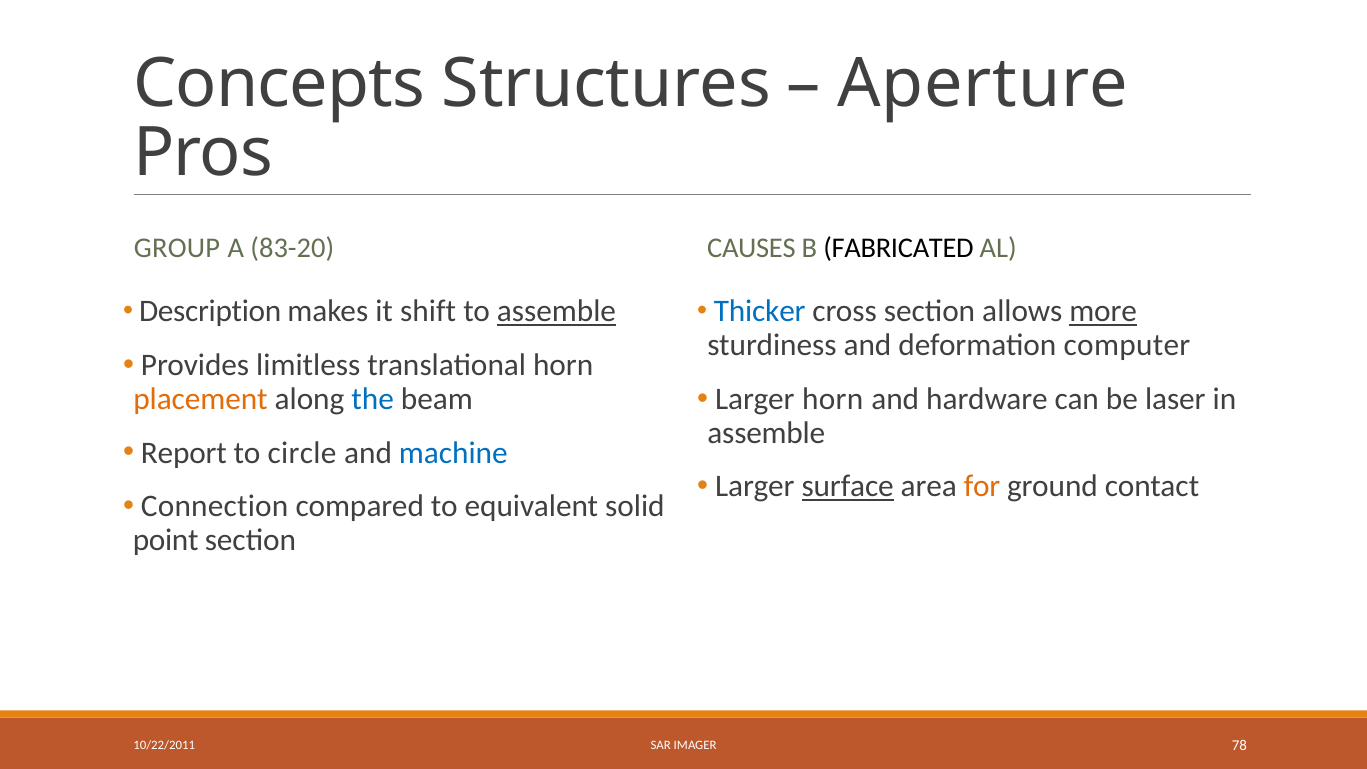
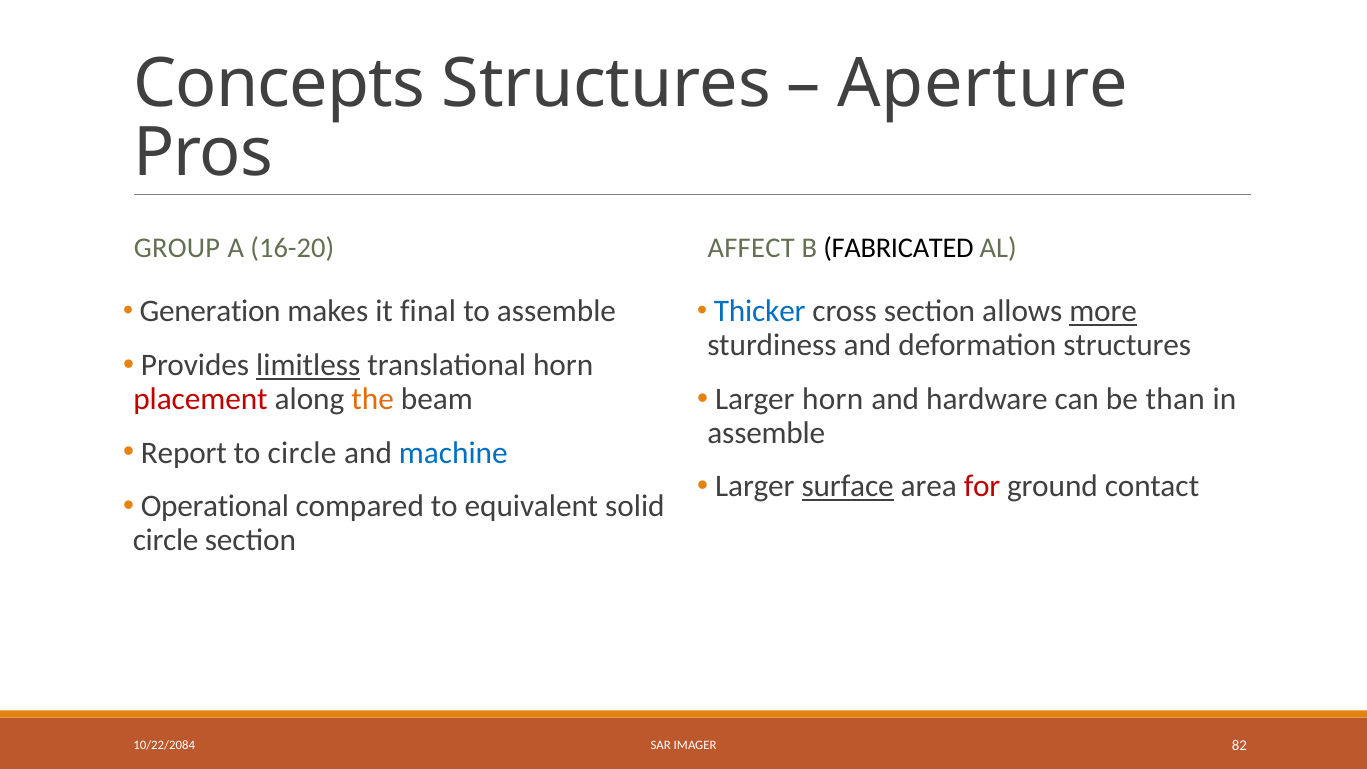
83-20: 83-20 -> 16-20 (292, 248)
CAUSES: CAUSES -> AFFECT (751, 248)
Description: Description -> Generation (210, 311)
shift: shift -> final (428, 311)
assemble underline: present -> none (557, 311)
deformation computer: computer -> structures (1127, 345)
limitless underline: none -> present (308, 365)
laser: laser -> than (1175, 399)
placement colour: orange -> red (200, 399)
the colour: blue -> orange (373, 399)
for colour: orange -> red (982, 487)
Connection: Connection -> Operational (215, 506)
point: point -> circle (166, 540)
10/22/2011: 10/22/2011 -> 10/22/2084 (164, 746)
78: 78 -> 82 (1239, 746)
